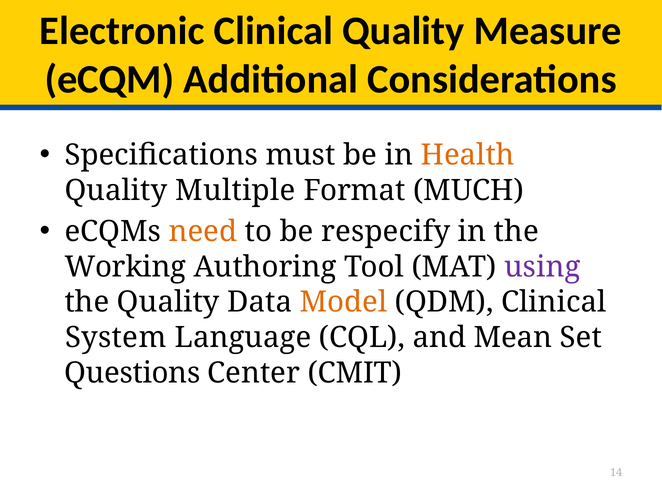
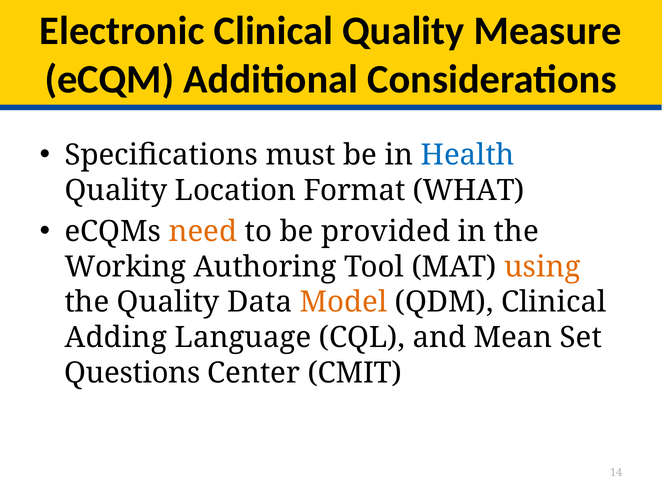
Health colour: orange -> blue (468, 155)
Multiple: Multiple -> Location (236, 191)
MUCH: MUCH -> WHAT (469, 191)
respecify: respecify -> provided (386, 232)
using colour: purple -> orange (542, 267)
System: System -> Adding (116, 338)
